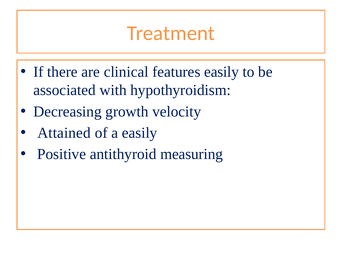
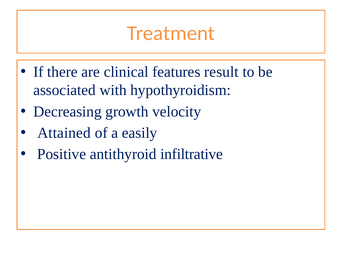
features easily: easily -> result (221, 72)
measuring: measuring -> infiltrative (192, 154)
